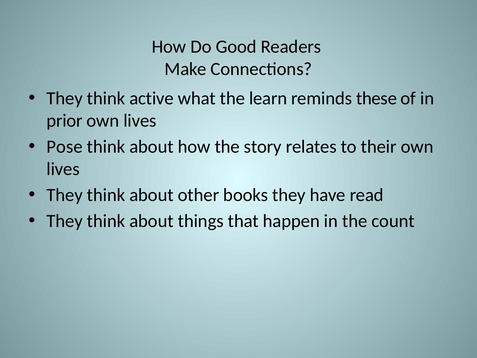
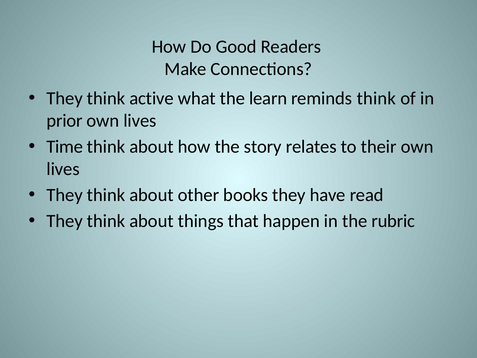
reminds these: these -> think (376, 98)
Pose: Pose -> Time (65, 147)
count: count -> rubric (393, 221)
